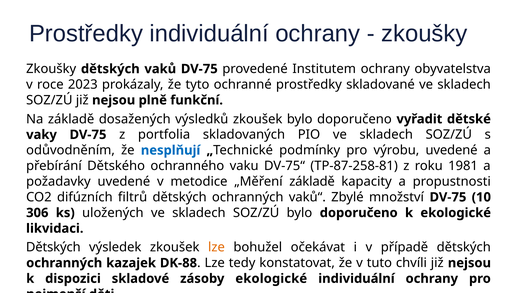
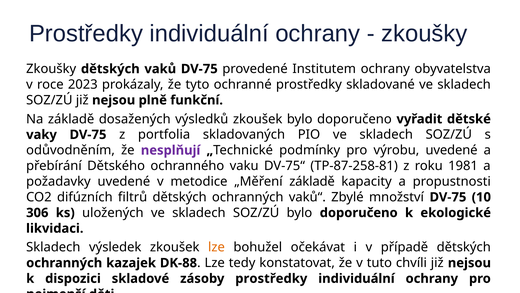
nesplňují colour: blue -> purple (171, 150)
Dětských: Dětských -> Skladech (53, 247)
zásoby ekologické: ekologické -> prostředky (271, 278)
